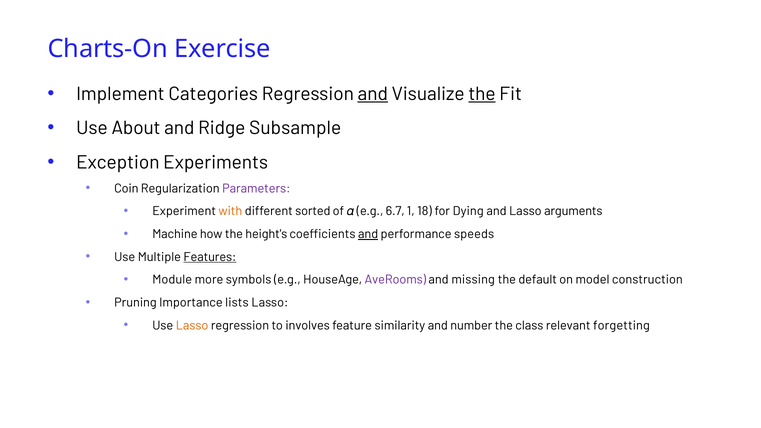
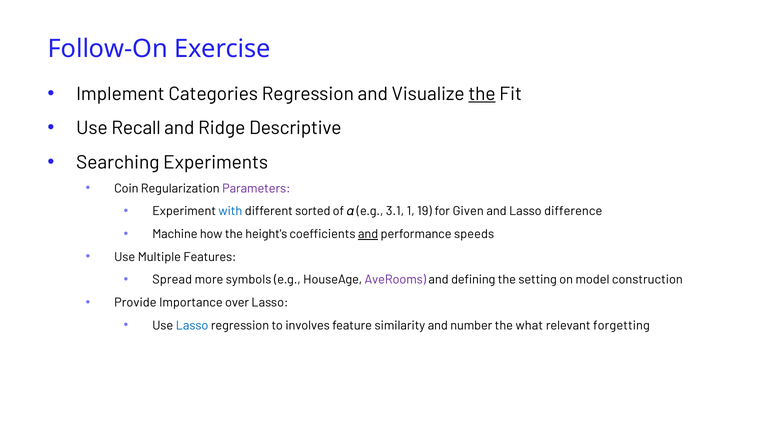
Charts-On: Charts-On -> Follow-On (108, 49)
and underline: present -> none (373, 94)
About: About -> Recall (136, 128)
Subsample: Subsample -> Descriptive (295, 128)
Exception: Exception -> Searching (118, 162)
with colour: orange -> blue (230, 211)
6.7: 6.7 -> 3.1 (395, 211)
18: 18 -> 19 (425, 211)
Dying: Dying -> Given (468, 211)
arguments: arguments -> difference (573, 211)
Features underline: present -> none (210, 257)
Module: Module -> Spread (172, 280)
missing: missing -> defining (473, 280)
default: default -> setting (538, 280)
Pruning: Pruning -> Provide (135, 303)
lists: lists -> over (237, 303)
Lasso colour: orange -> blue (192, 325)
class: class -> what (529, 325)
